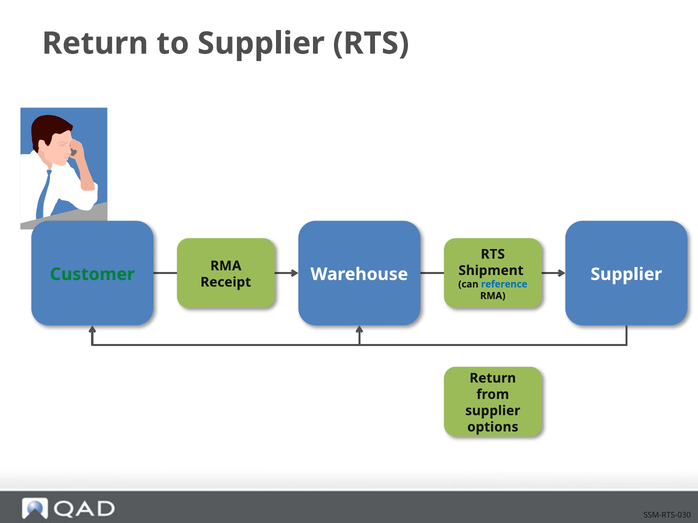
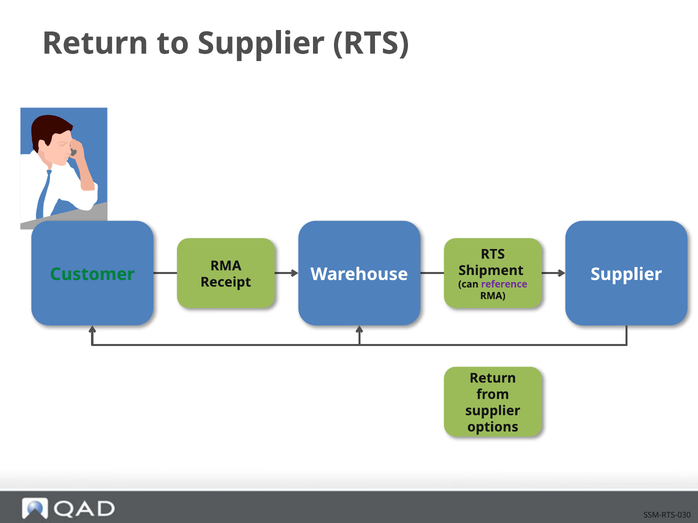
reference colour: blue -> purple (504, 284)
